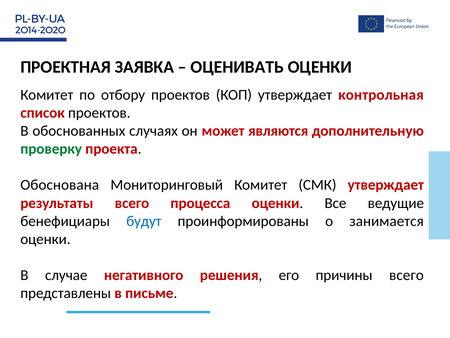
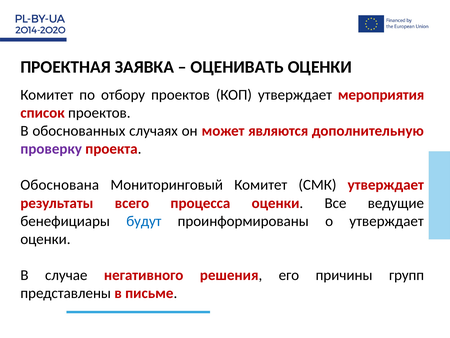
контрольная: контрольная -> мероприятия (381, 95)
проверку colour: green -> purple (51, 149)
о занимается: занимается -> утверждает (387, 221)
причины всего: всего -> групп (407, 275)
